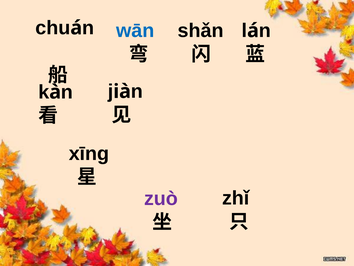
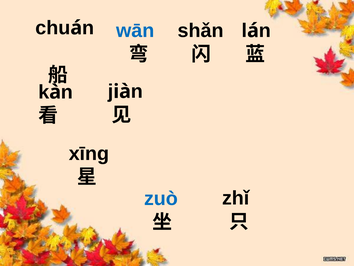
zuò colour: purple -> blue (161, 198)
